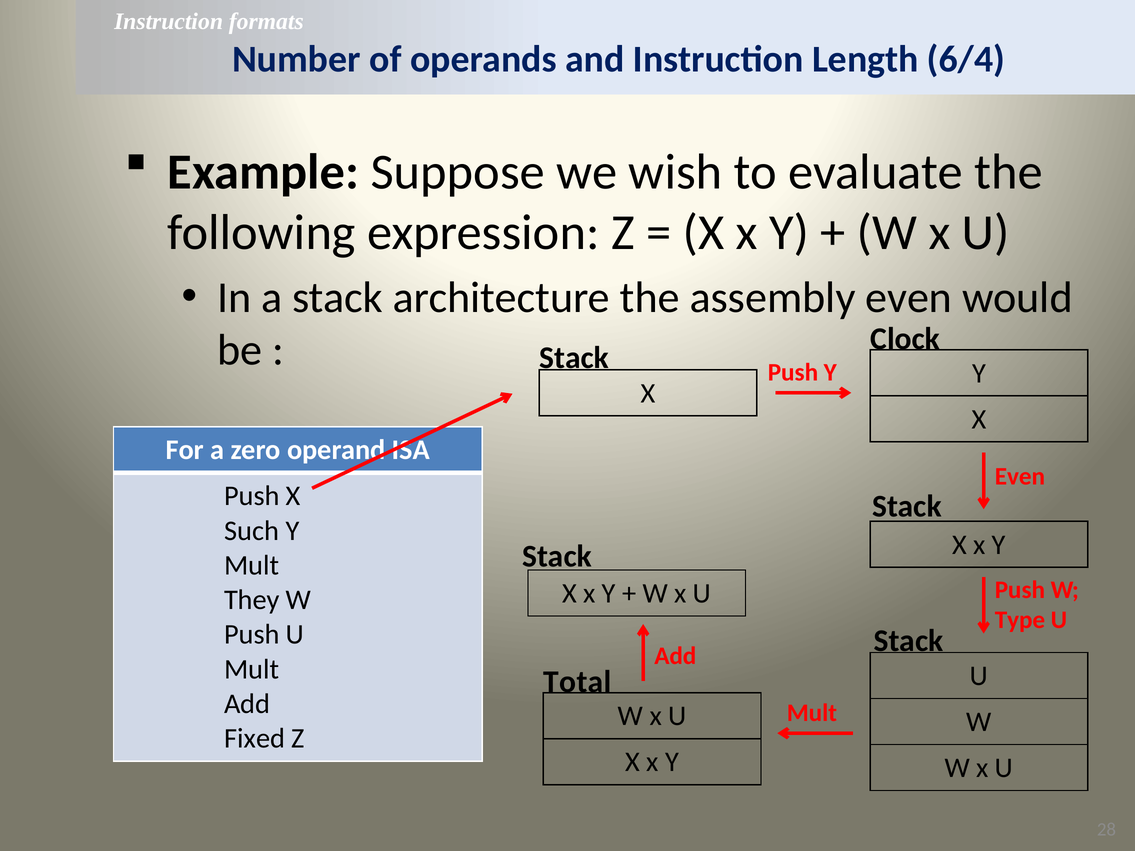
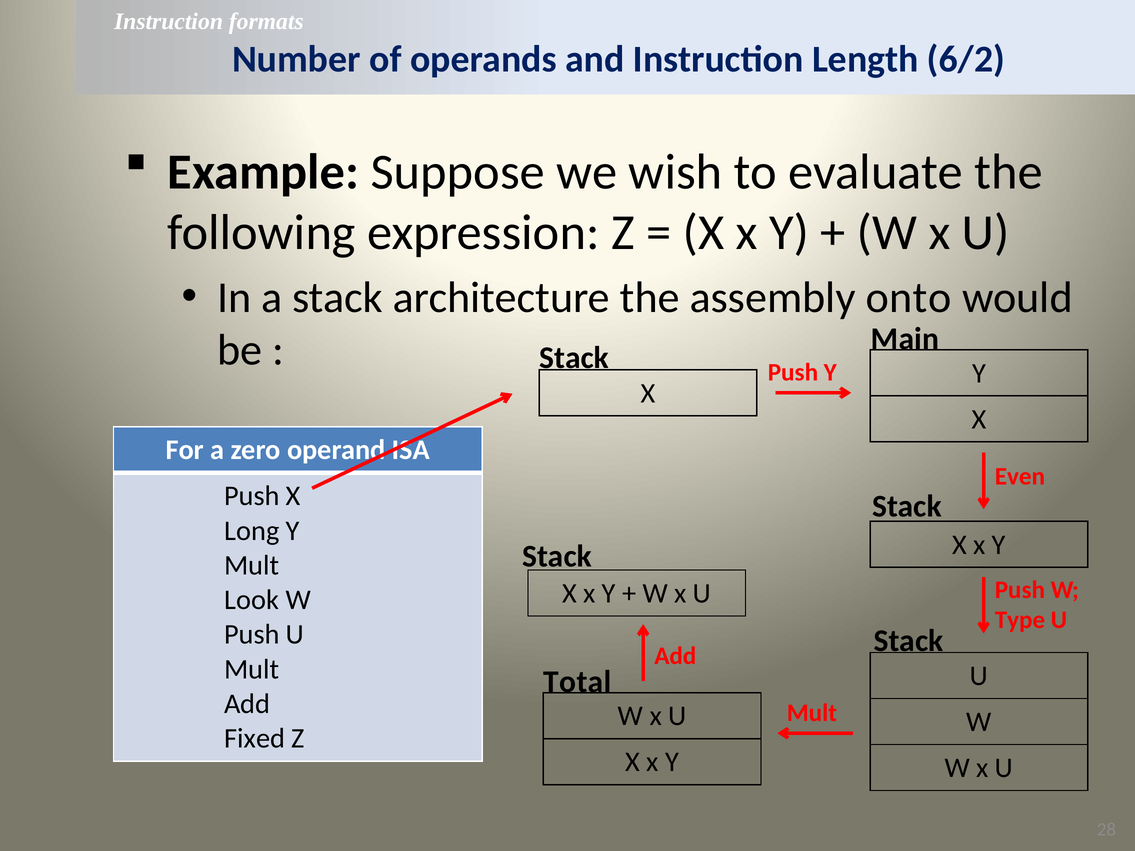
6/4: 6/4 -> 6/2 (966, 59)
assembly even: even -> onto (908, 298)
Clock: Clock -> Main (905, 339)
Such: Such -> Long (252, 531)
They: They -> Look (252, 600)
